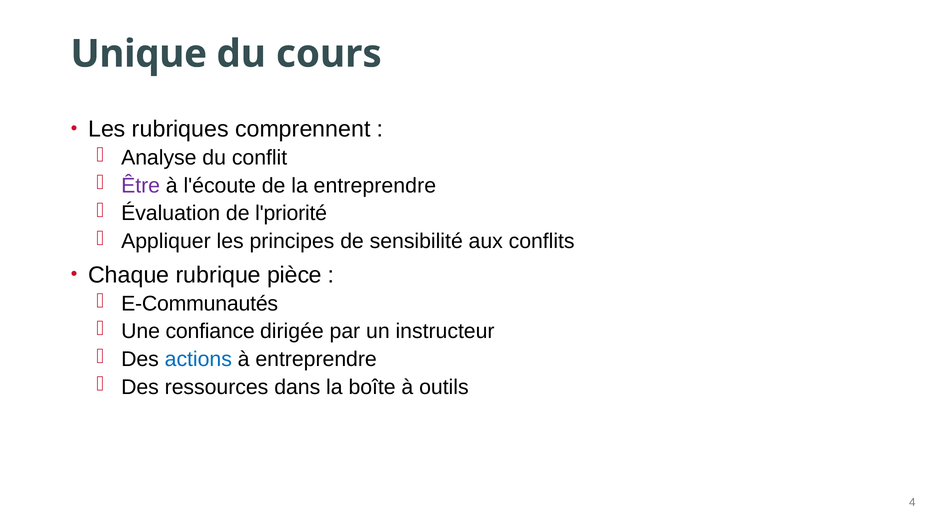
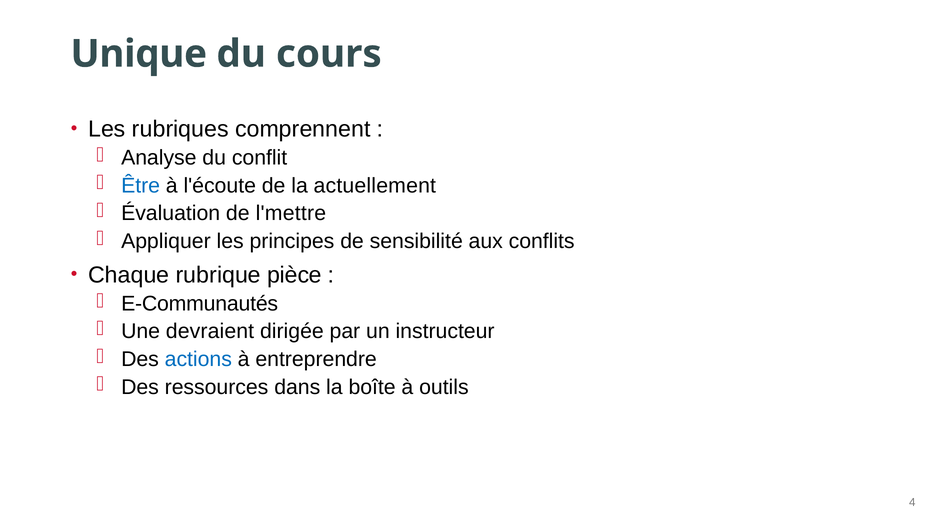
Être colour: purple -> blue (141, 186)
la entreprendre: entreprendre -> actuellement (375, 186)
l'priorité: l'priorité -> l'mettre (291, 213)
confiance: confiance -> devraient (210, 331)
